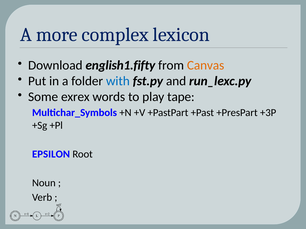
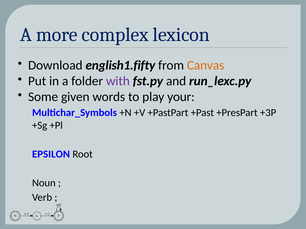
with colour: blue -> purple (118, 81)
exrex: exrex -> given (75, 97)
tape: tape -> your (181, 97)
